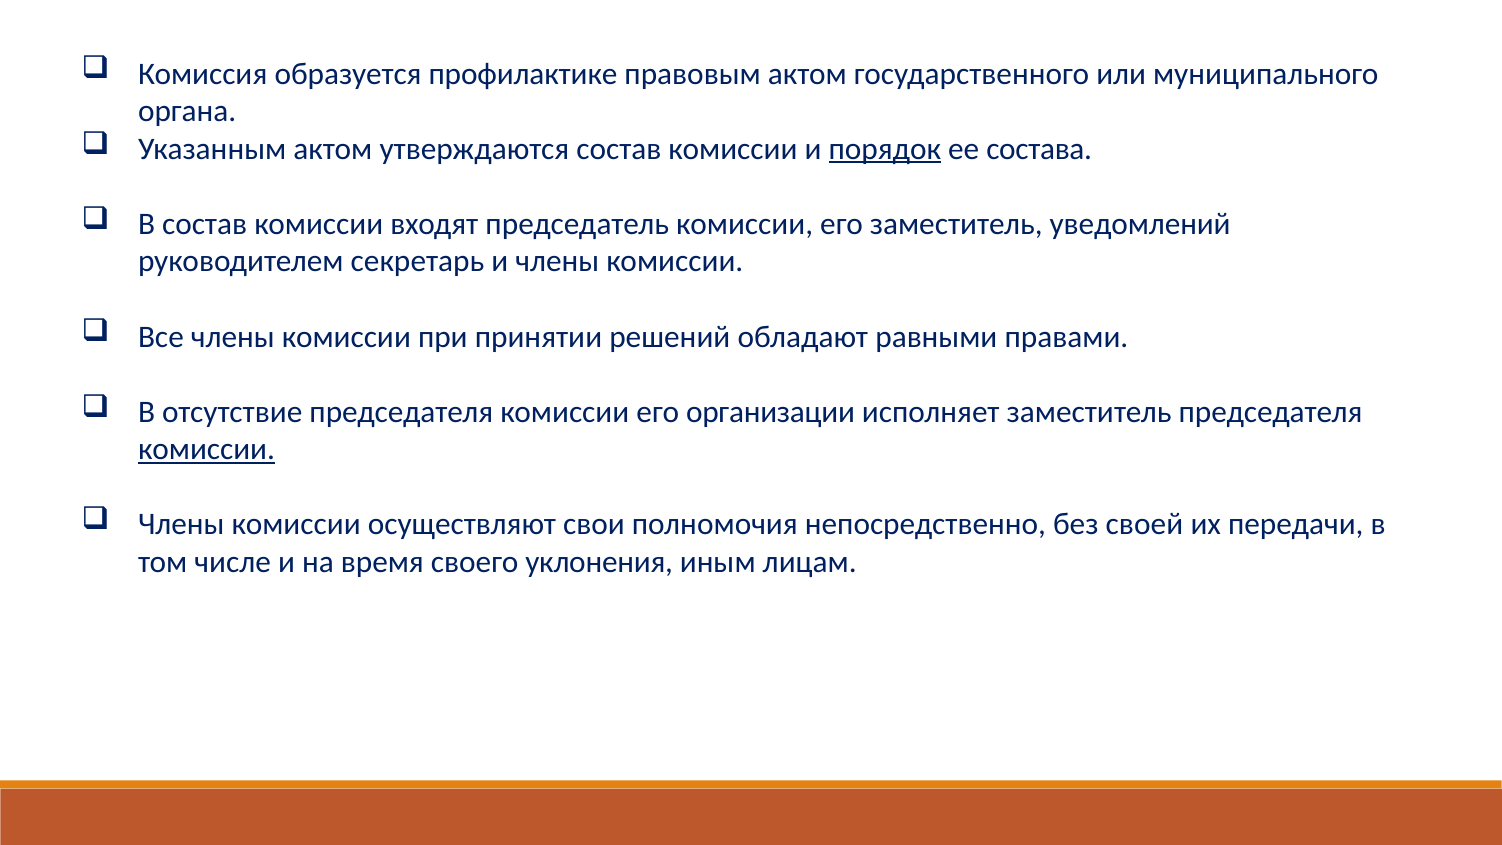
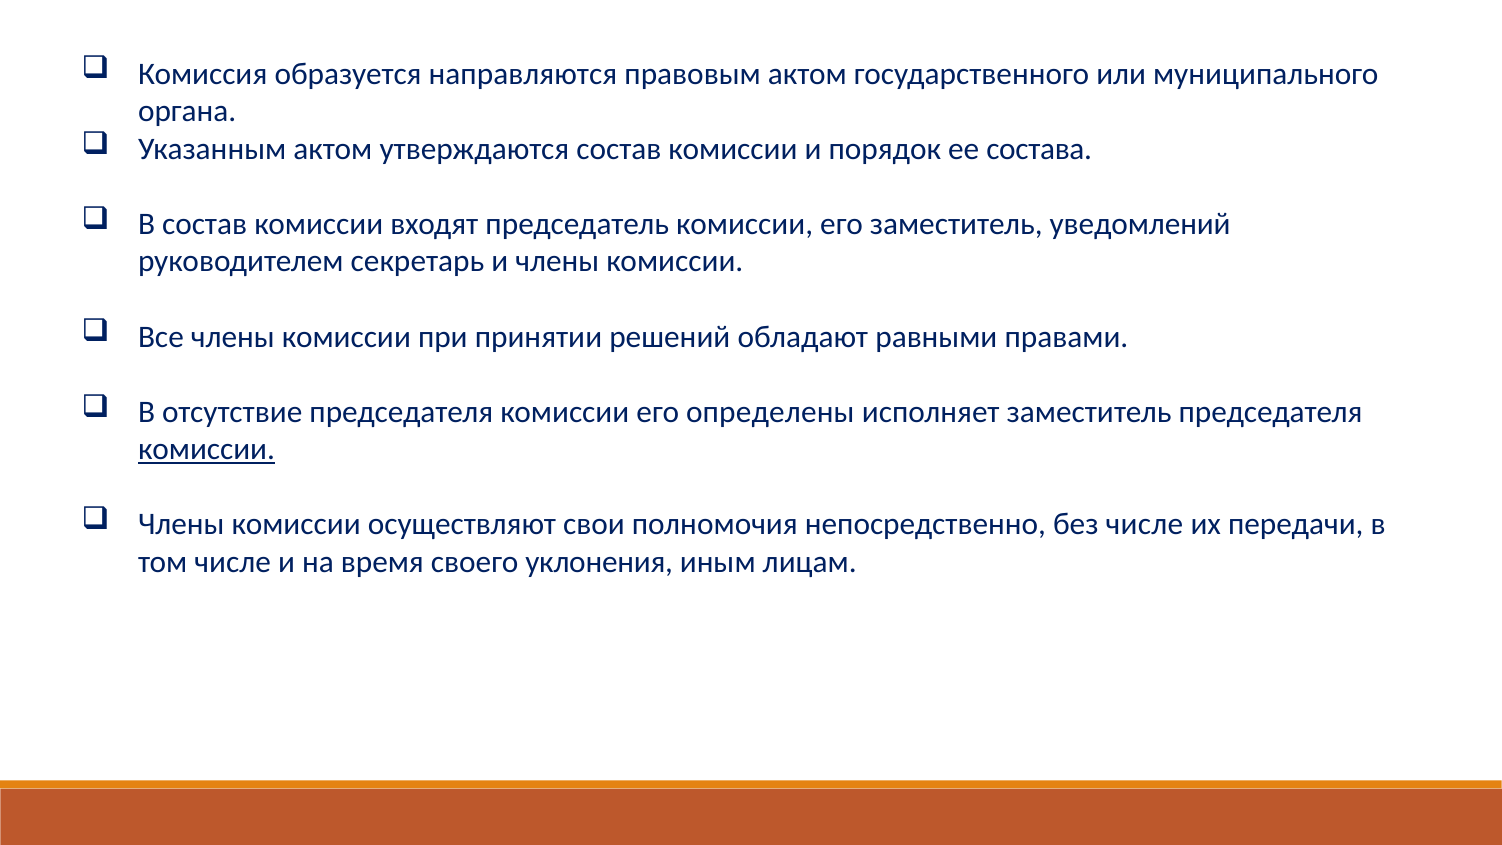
профилактике: профилактике -> направляются (523, 74)
порядок underline: present -> none (885, 149)
организации: организации -> определены (770, 412)
без своей: своей -> числе (1144, 524)
